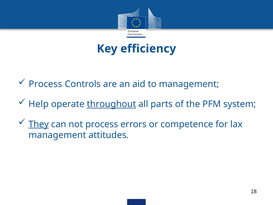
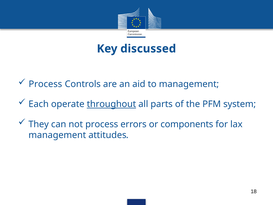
efficiency: efficiency -> discussed (148, 49)
Help: Help -> Each (39, 104)
They underline: present -> none (39, 124)
competence: competence -> components (187, 124)
